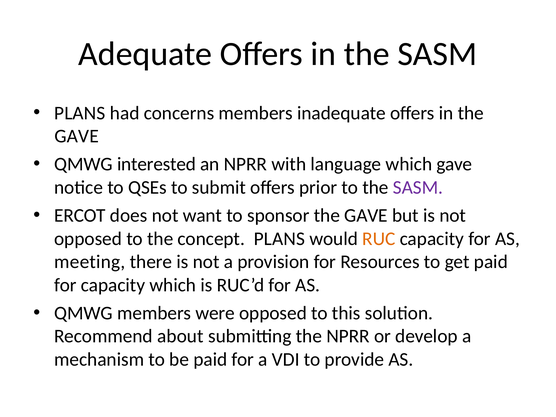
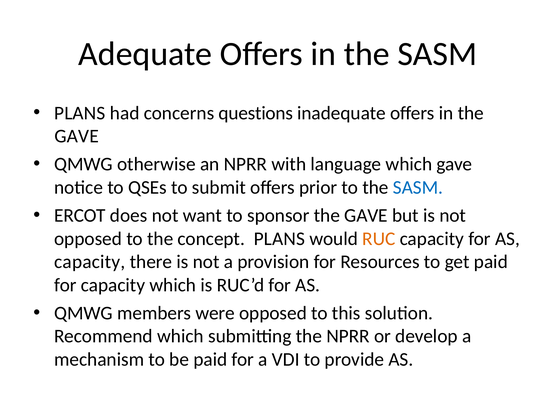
concerns members: members -> questions (256, 113)
interested: interested -> otherwise (156, 164)
SASM colour: purple -> blue (418, 187)
meeting: meeting -> capacity (90, 262)
Recommend about: about -> which (180, 336)
